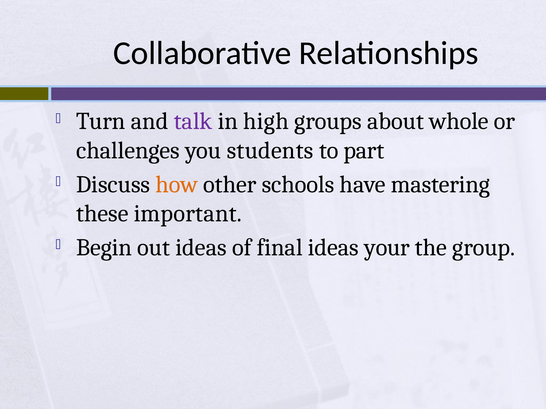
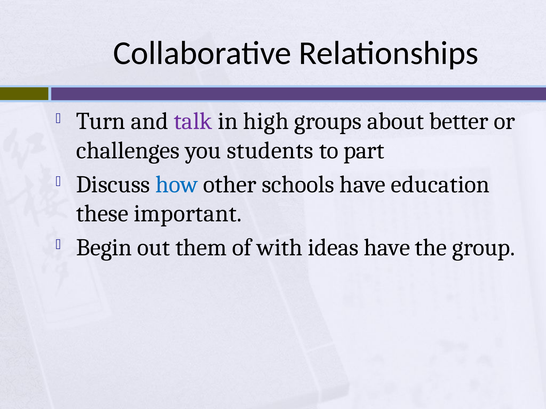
whole: whole -> better (459, 121)
how colour: orange -> blue (177, 185)
mastering: mastering -> education (440, 185)
out ideas: ideas -> them (201, 248)
final: final -> with (280, 248)
ideas your: your -> have (387, 248)
